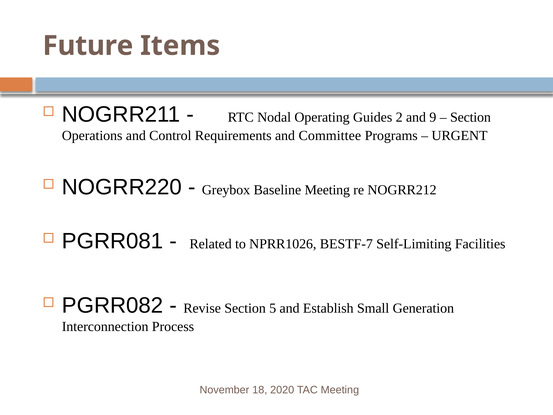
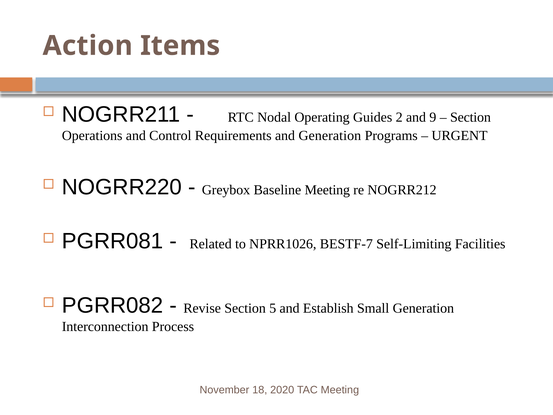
Future: Future -> Action (88, 46)
and Committee: Committee -> Generation (330, 136)
